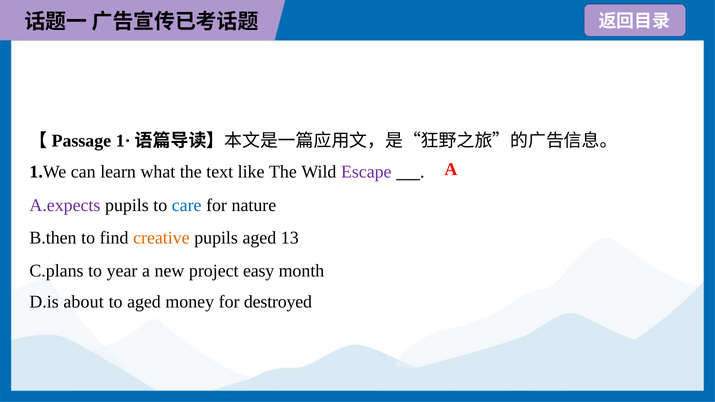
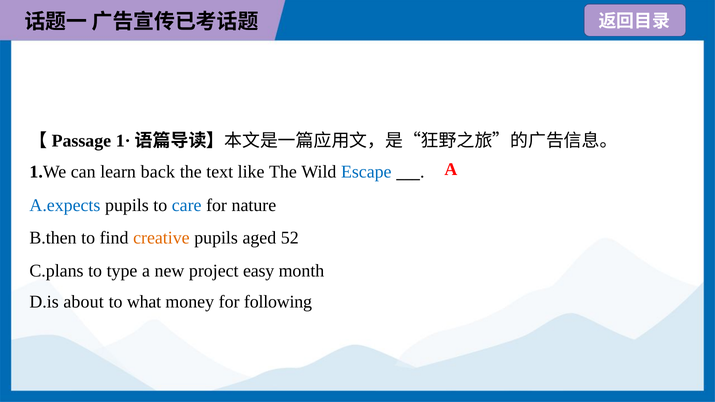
what: what -> back (158, 172)
Escape colour: purple -> blue (366, 172)
A.expects colour: purple -> blue (65, 205)
13: 13 -> 52 (290, 238)
year: year -> type (122, 271)
to aged: aged -> what (144, 302)
destroyed: destroyed -> following (278, 302)
